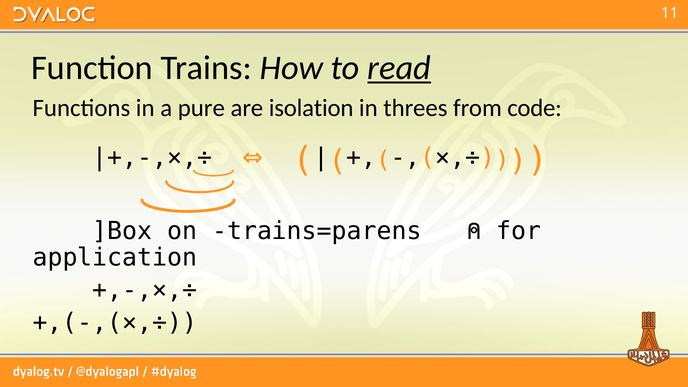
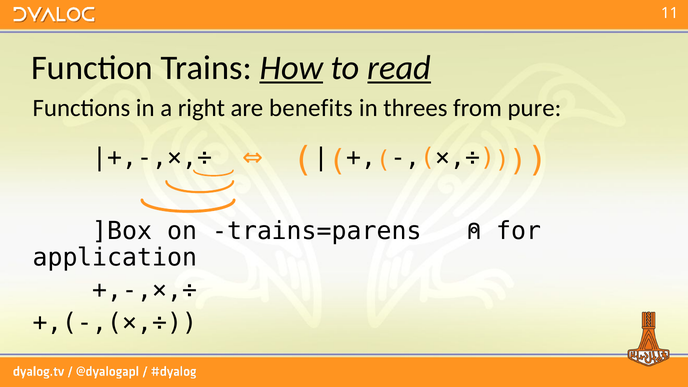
How underline: none -> present (291, 68)
pure: pure -> right (201, 108)
isolation: isolation -> benefits (311, 108)
code: code -> pure (534, 108)
